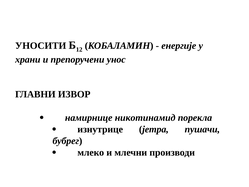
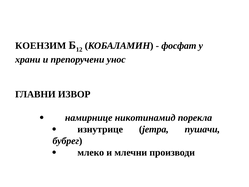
УНОСИТИ: УНОСИТИ -> КОЕНЗИМ (41, 46)
енергије: енергије -> фосфат (179, 46)
